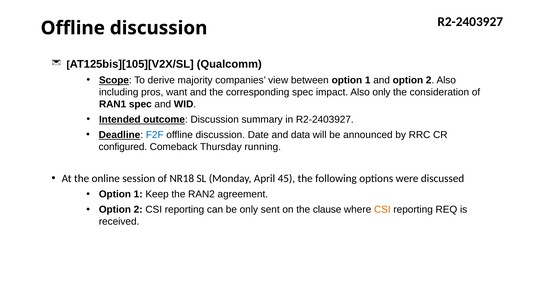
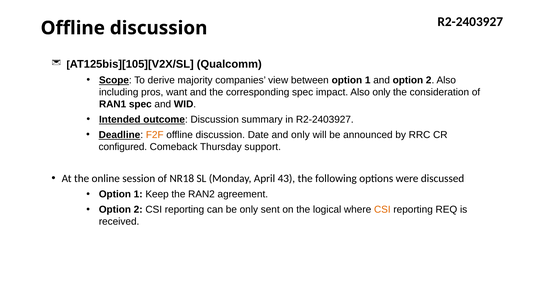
F2F colour: blue -> orange (155, 135)
and data: data -> only (300, 135)
running: running -> support (263, 147)
45: 45 -> 43 (286, 178)
clause: clause -> logical (327, 209)
